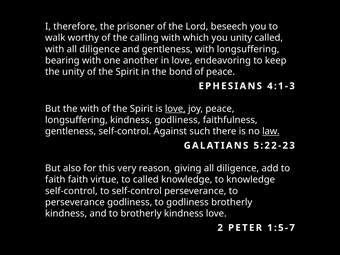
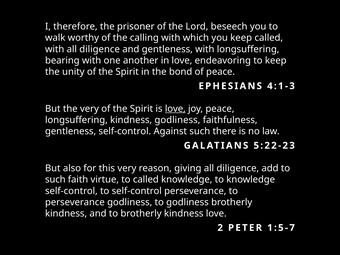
you unity: unity -> keep (241, 38)
the with: with -> very (89, 109)
law underline: present -> none (271, 131)
faith: faith -> such (55, 180)
